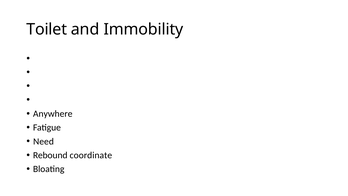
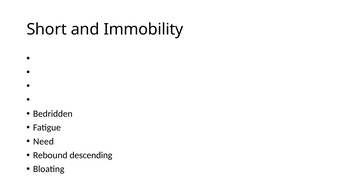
Toilet: Toilet -> Short (47, 29)
Anywhere: Anywhere -> Bedridden (53, 114)
coordinate: coordinate -> descending (91, 155)
